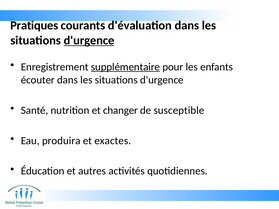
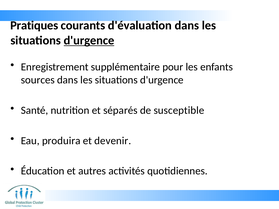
supplémentaire underline: present -> none (125, 67)
écouter: écouter -> sources (38, 80)
changer: changer -> séparés (120, 110)
exactes: exactes -> devenir (113, 141)
